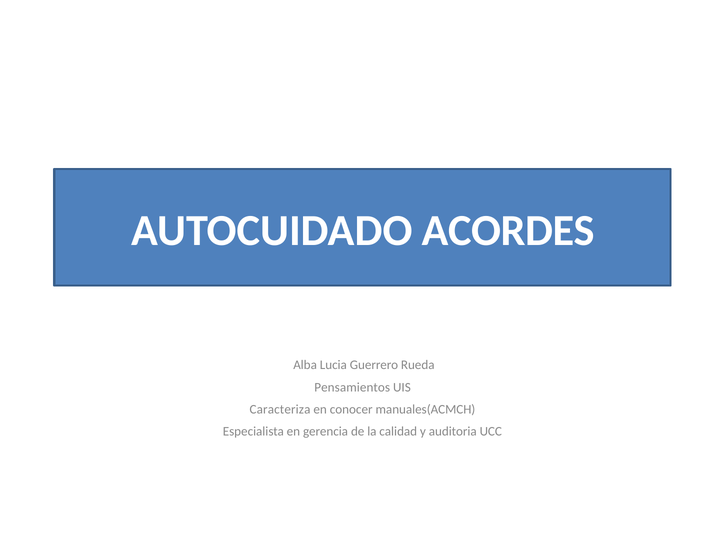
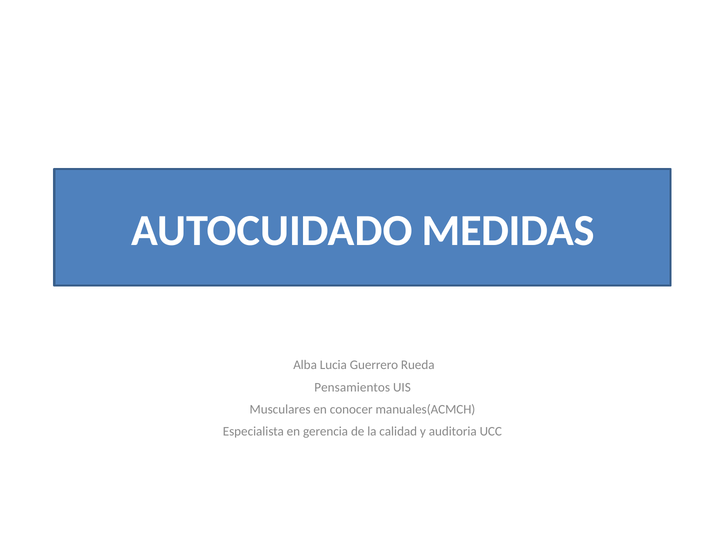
ACORDES: ACORDES -> MEDIDAS (508, 230)
Caracteriza: Caracteriza -> Musculares (280, 409)
